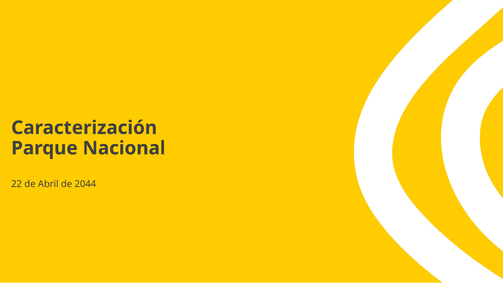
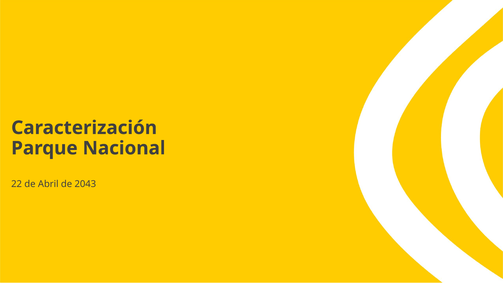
2044: 2044 -> 2043 (85, 184)
